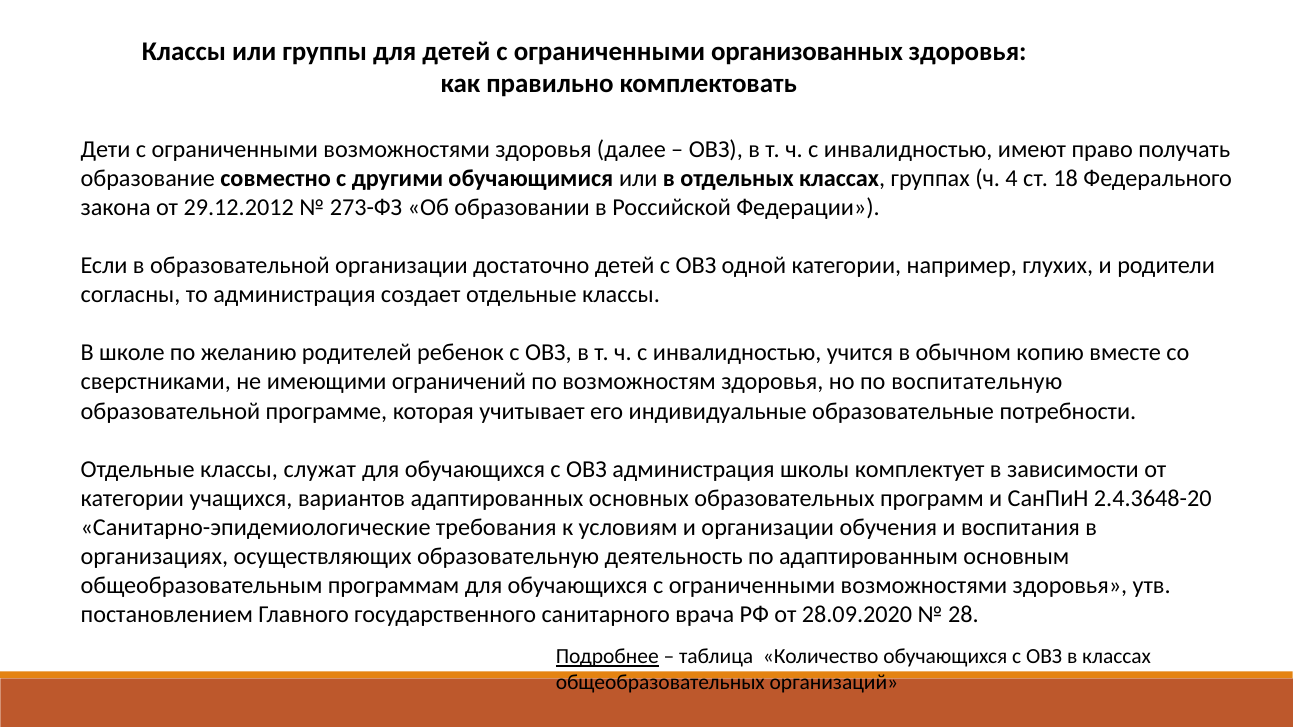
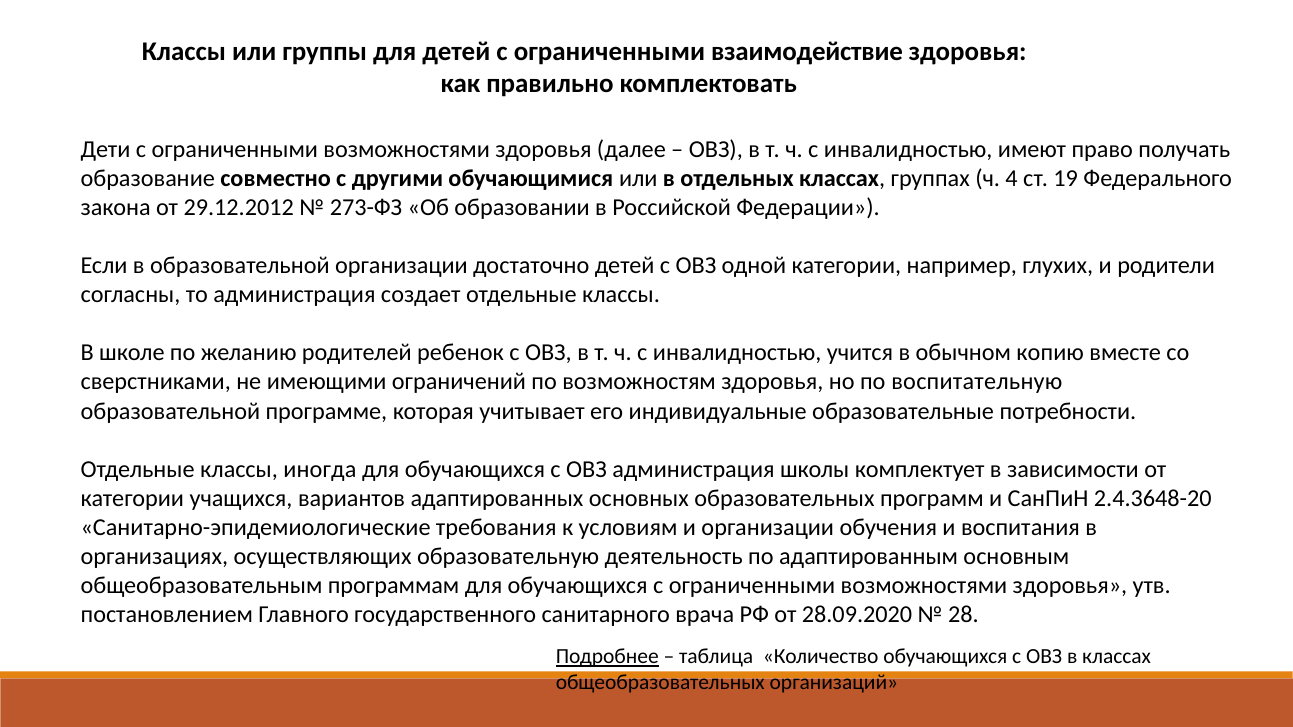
организованных: организованных -> взаимодействие (807, 52)
18: 18 -> 19 (1066, 179)
служат: служат -> иногда (320, 469)
